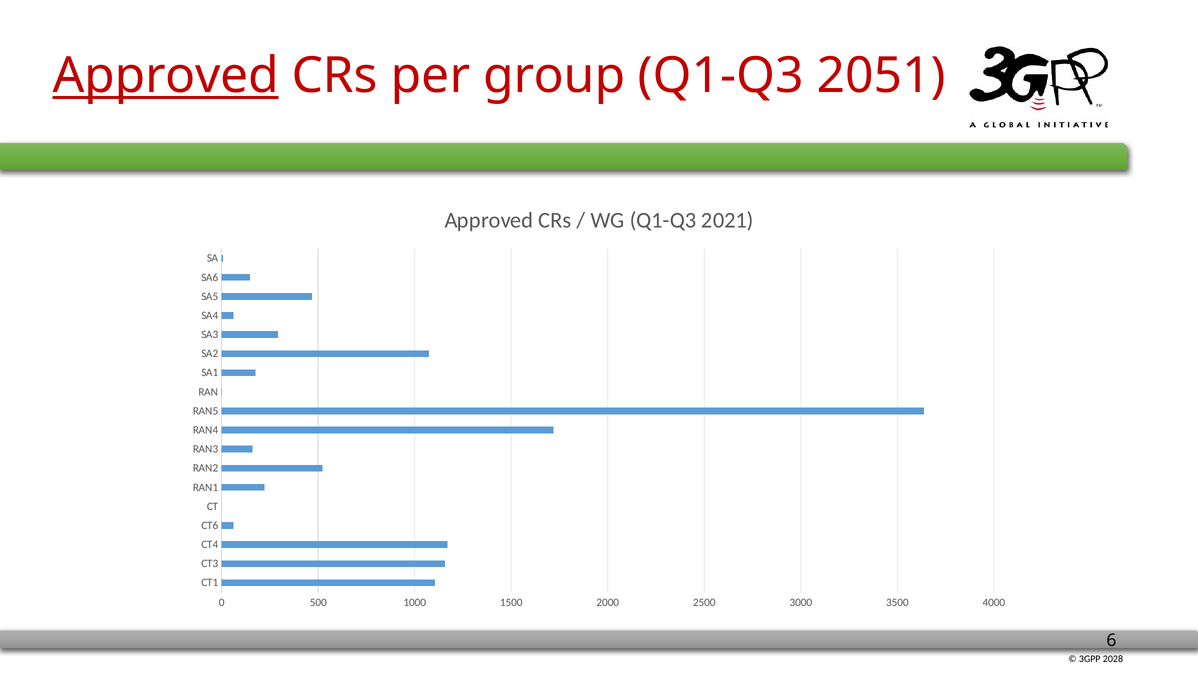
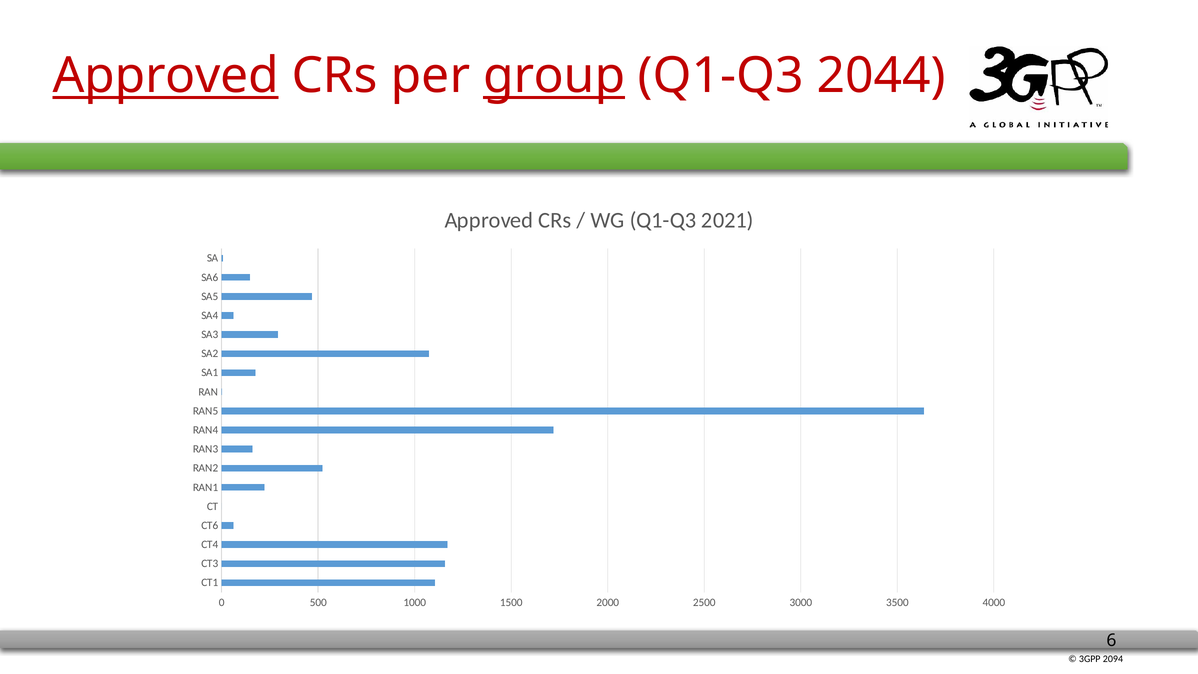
group underline: none -> present (554, 76)
2051: 2051 -> 2044 (881, 76)
2028: 2028 -> 2094 (1113, 659)
